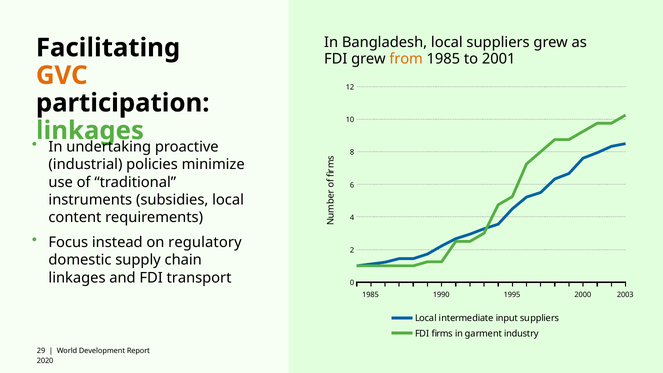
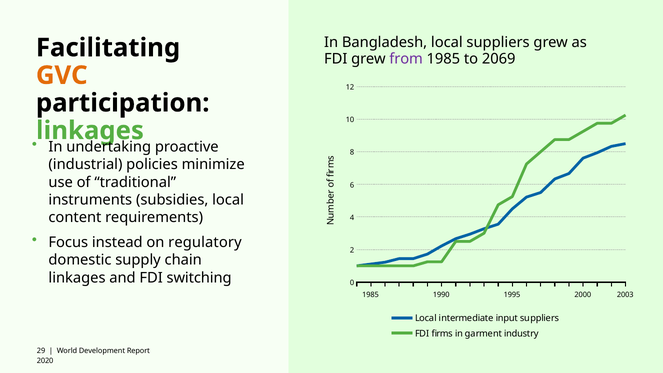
from colour: orange -> purple (406, 59)
2001: 2001 -> 2069 (499, 59)
transport: transport -> switching (199, 278)
